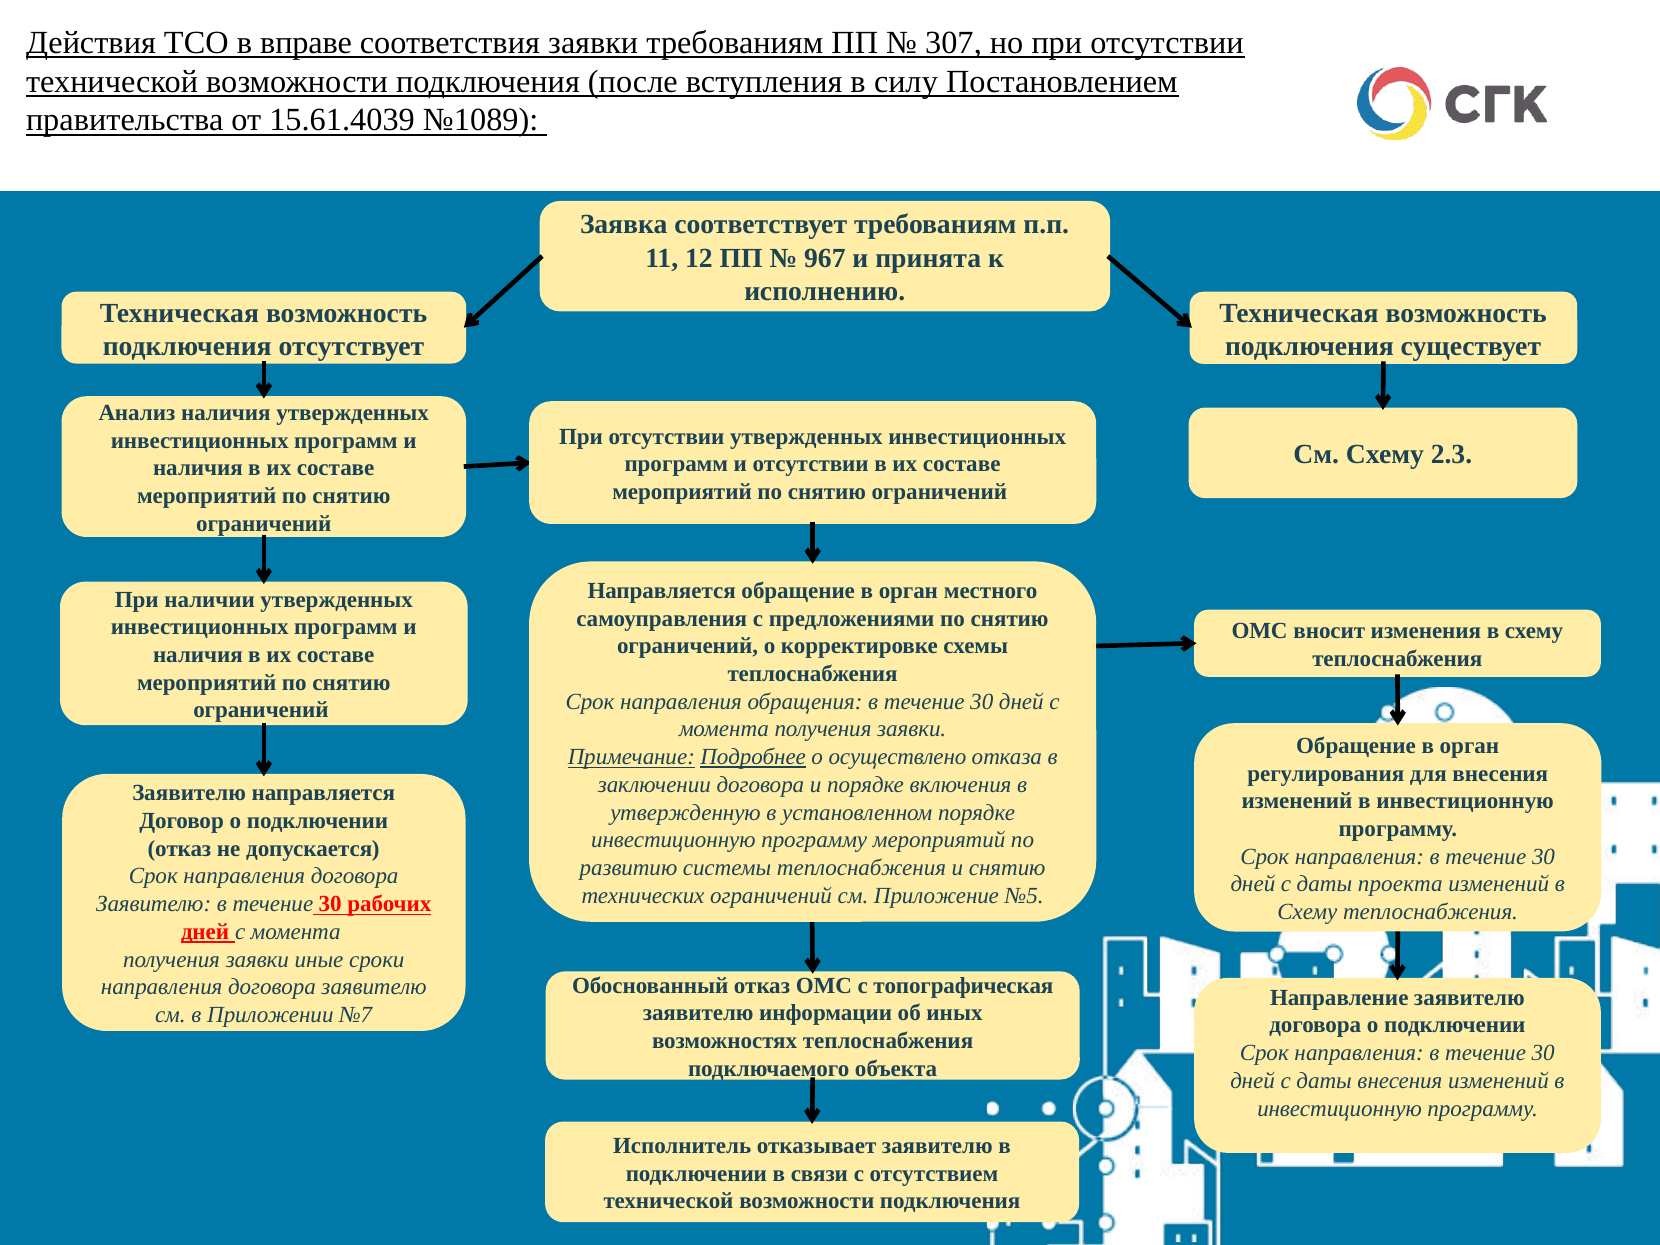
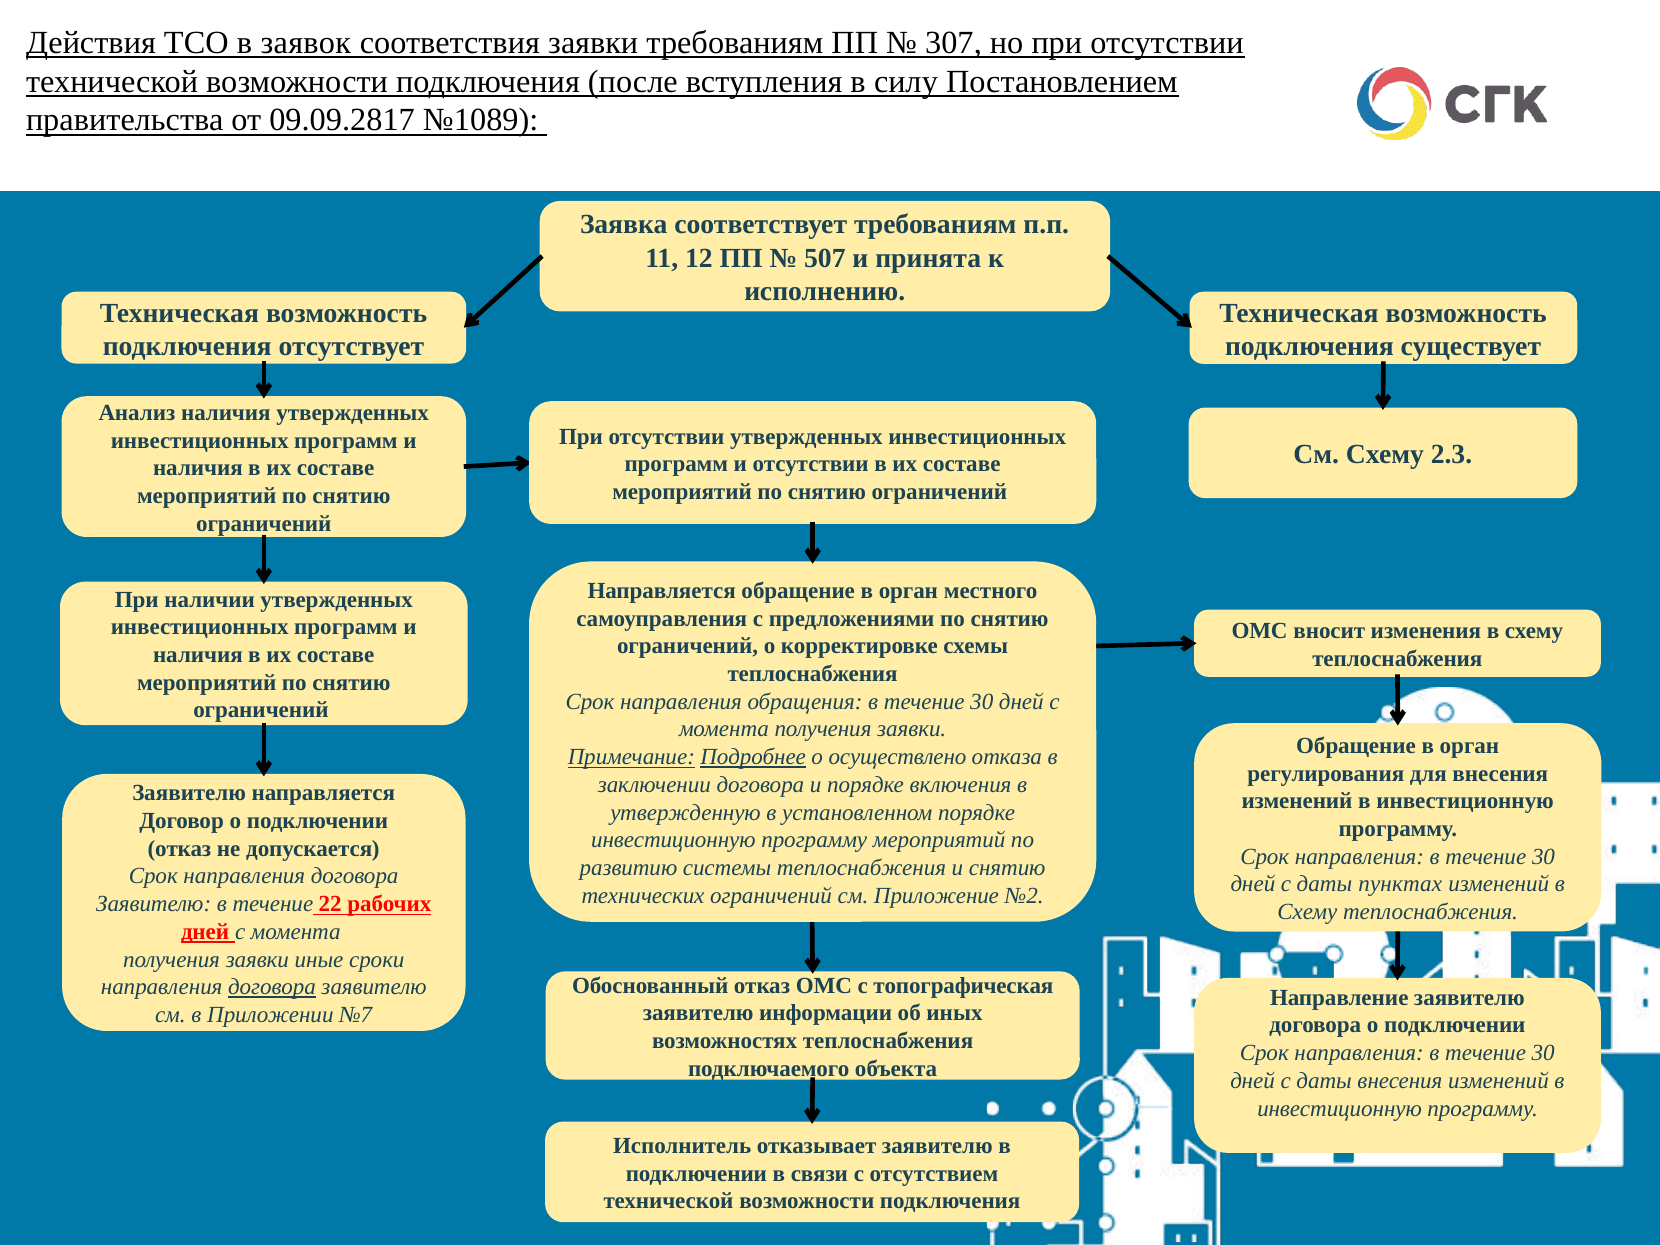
вправе: вправе -> заявок (306, 43)
15.61.4039: 15.61.4039 -> 09.09.2817 (342, 120)
967: 967 -> 507 (825, 258)
проекта: проекта -> пунктах (1400, 884)
№5: №5 -> №2 (1024, 896)
Заявителю в течение 30: 30 -> 22 (330, 904)
договора underline: none -> present (272, 987)
